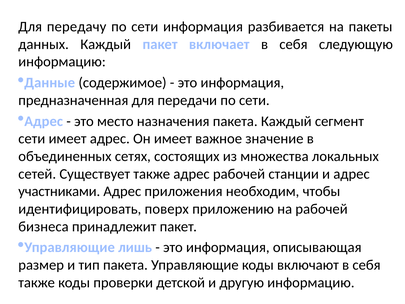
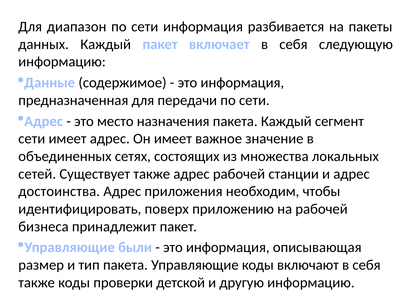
передачу: передачу -> диапазон (77, 27)
участниками: участниками -> достоинства (59, 191)
лишь: лишь -> были (135, 247)
